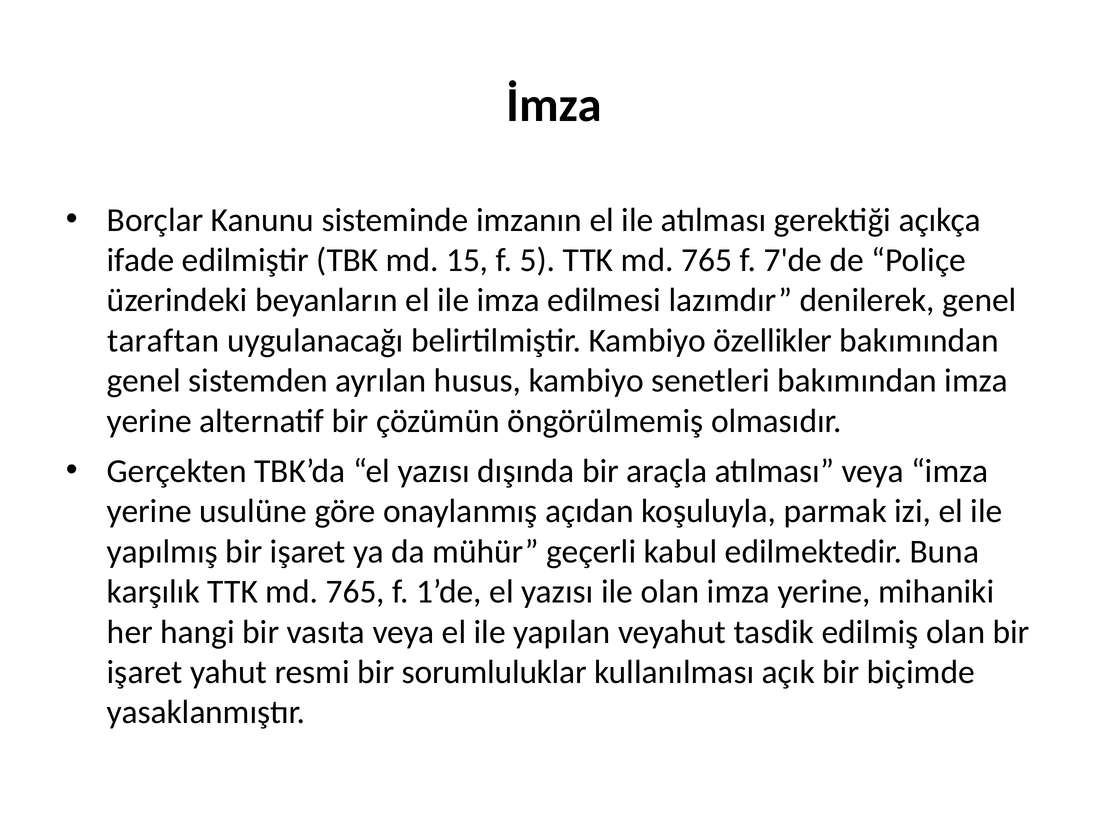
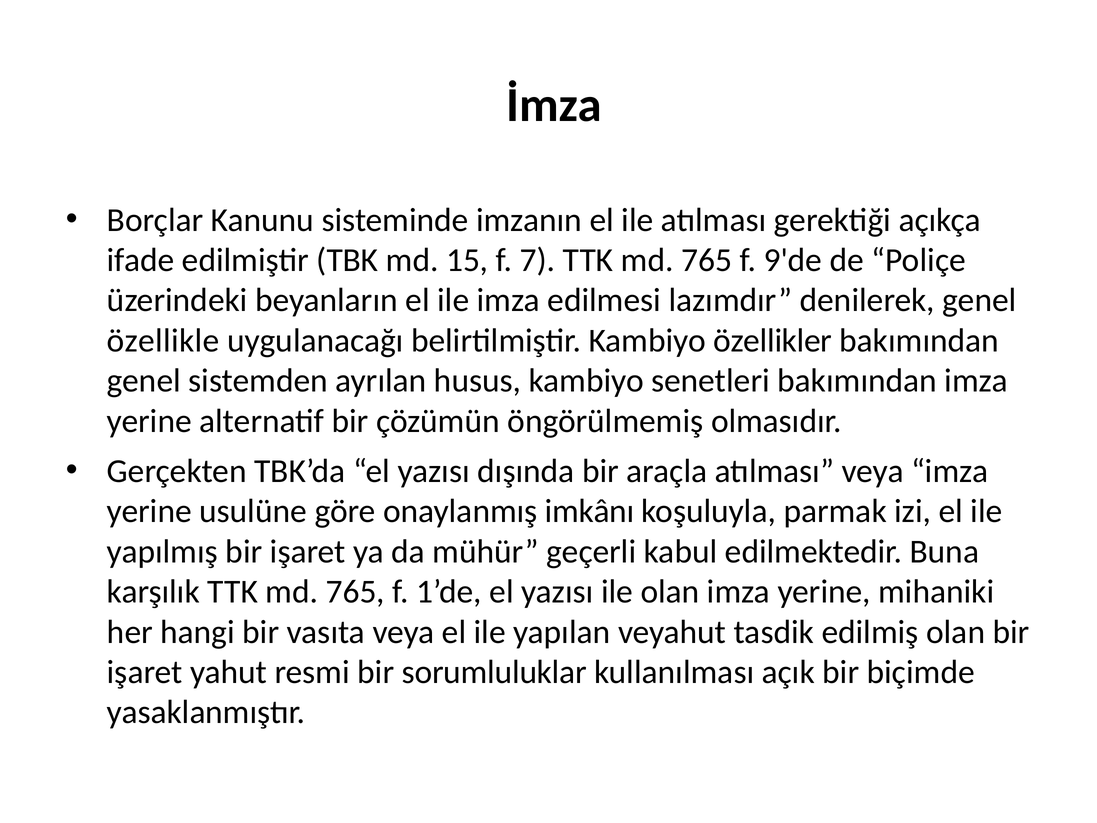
5: 5 -> 7 (538, 260)
7'de: 7'de -> 9'de (793, 260)
taraftan: taraftan -> özellikle (163, 341)
açıdan: açıdan -> imkânı (590, 511)
